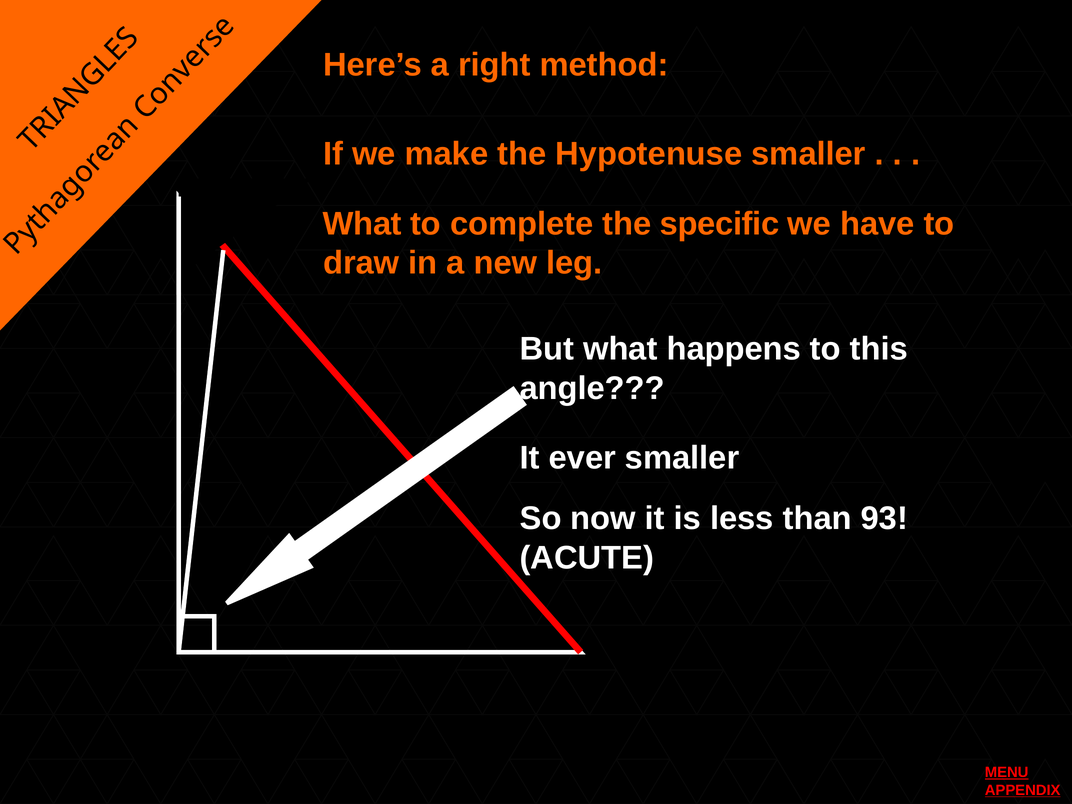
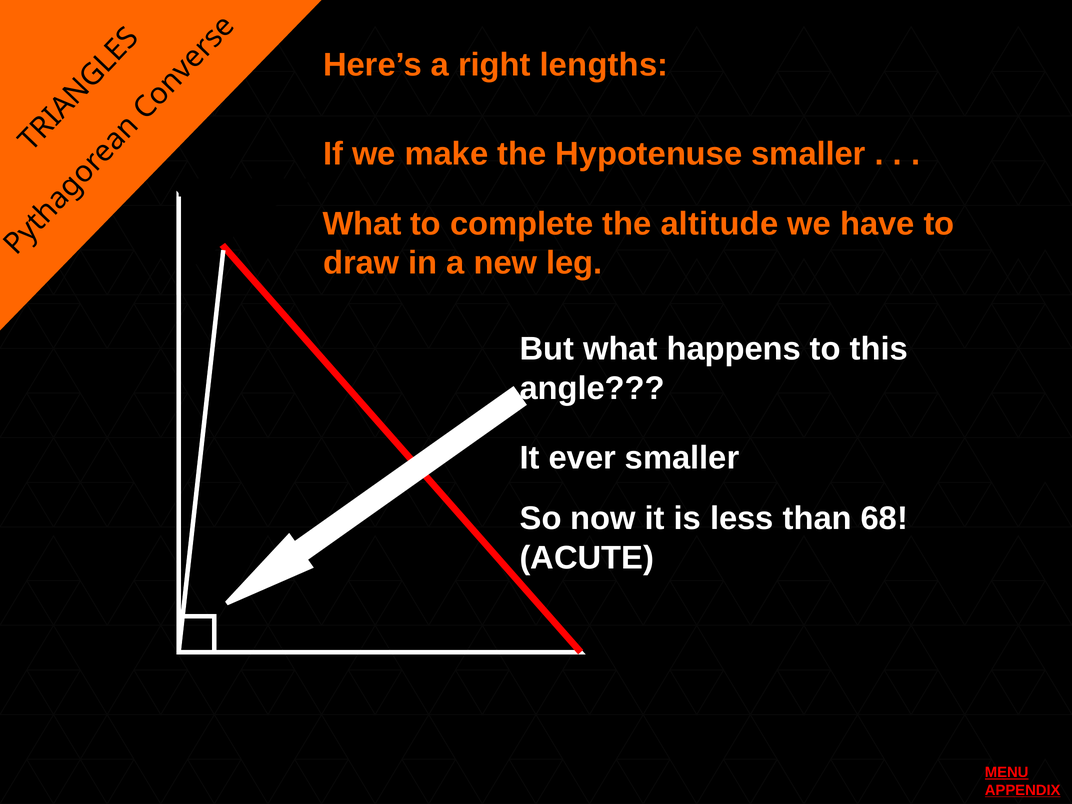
method: method -> lengths (604, 65)
specific: specific -> altitude (719, 224)
93: 93 -> 68 (884, 519)
